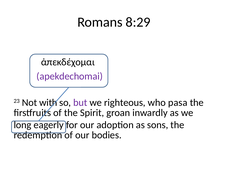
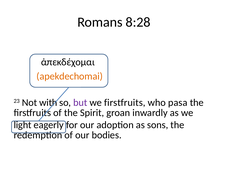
8:29: 8:29 -> 8:28 (138, 22)
apekdechomai colour: purple -> orange (70, 76)
we righteous: righteous -> firstfruits (125, 103)
long: long -> light (23, 125)
